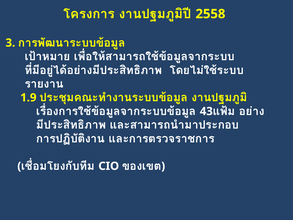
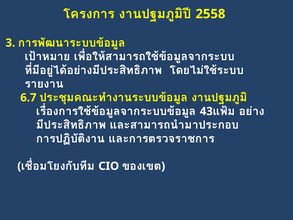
1.9: 1.9 -> 6.7 (28, 98)
